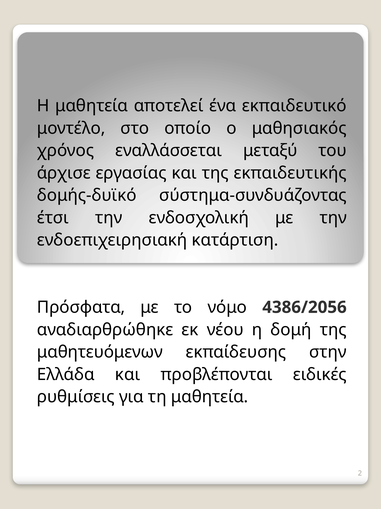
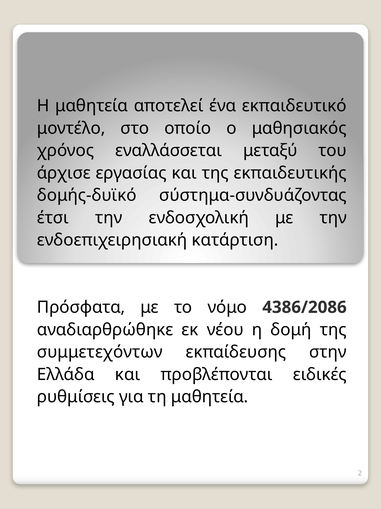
4386/2056: 4386/2056 -> 4386/2086 (304, 307)
μαθητευόμενων: μαθητευόμενων -> συμμετεχόντων (100, 351)
